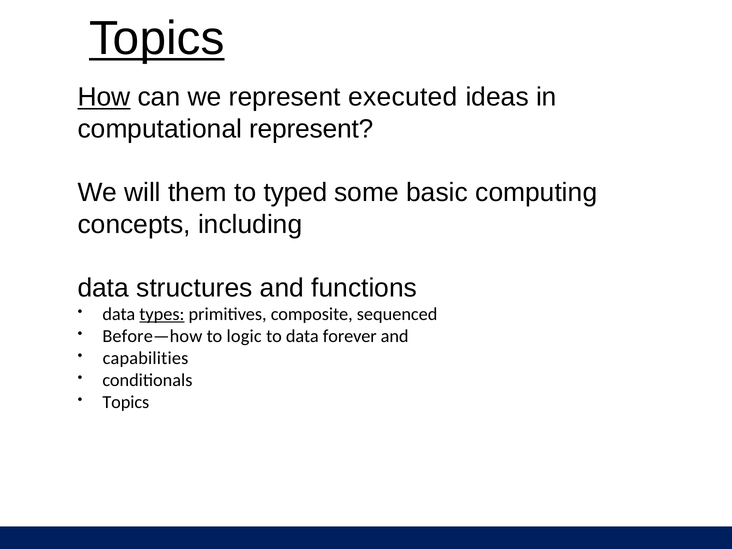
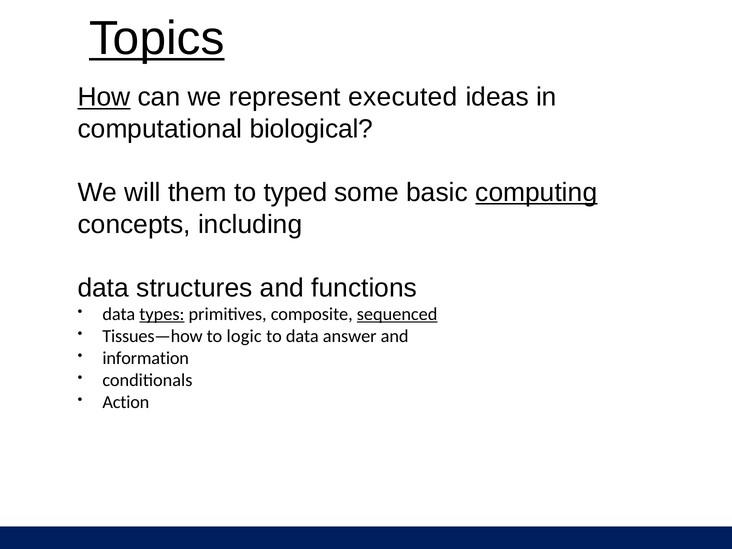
computational represent: represent -> biological (311, 129)
computing underline: none -> present (536, 193)
sequenced underline: none -> present (397, 314)
Before—how: Before—how -> Tissues—how (153, 336)
forever: forever -> answer (350, 336)
capabilities: capabilities -> information (146, 358)
Topics: Topics -> Action (126, 402)
